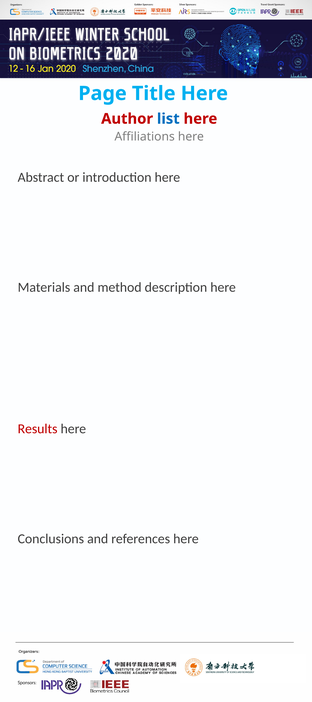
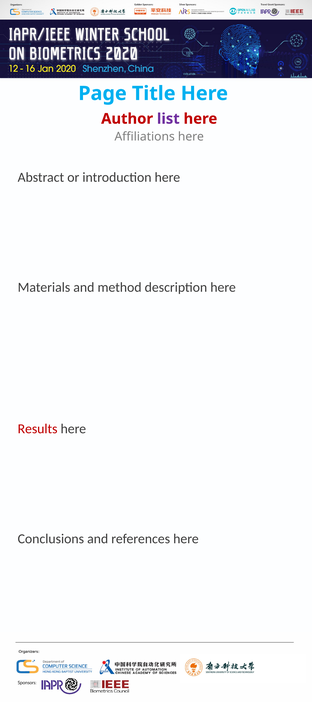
list colour: blue -> purple (168, 119)
